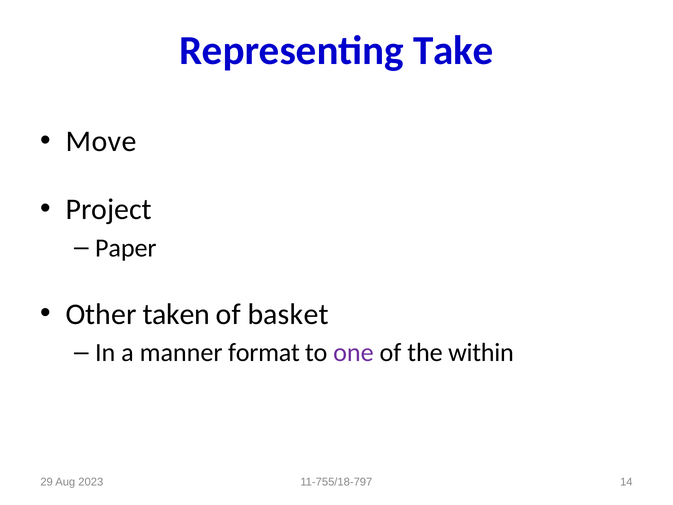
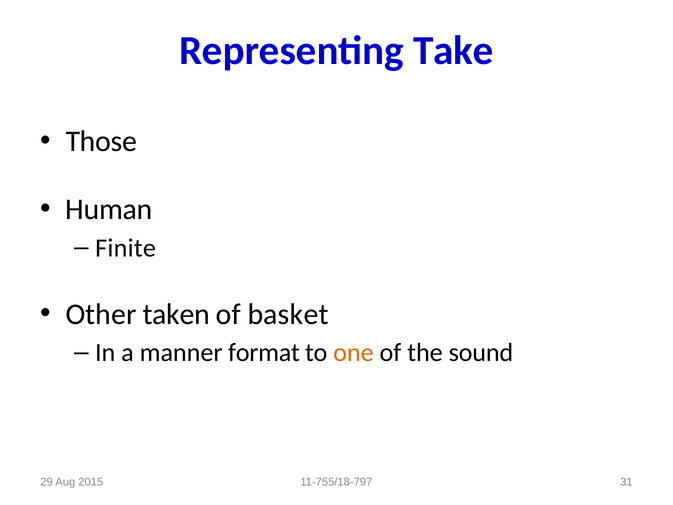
Move: Move -> Those (101, 141)
Project: Project -> Human (109, 209)
Paper: Paper -> Finite (126, 248)
one colour: purple -> orange (353, 353)
within: within -> sound (481, 353)
2023: 2023 -> 2015 (91, 482)
14: 14 -> 31 (626, 482)
